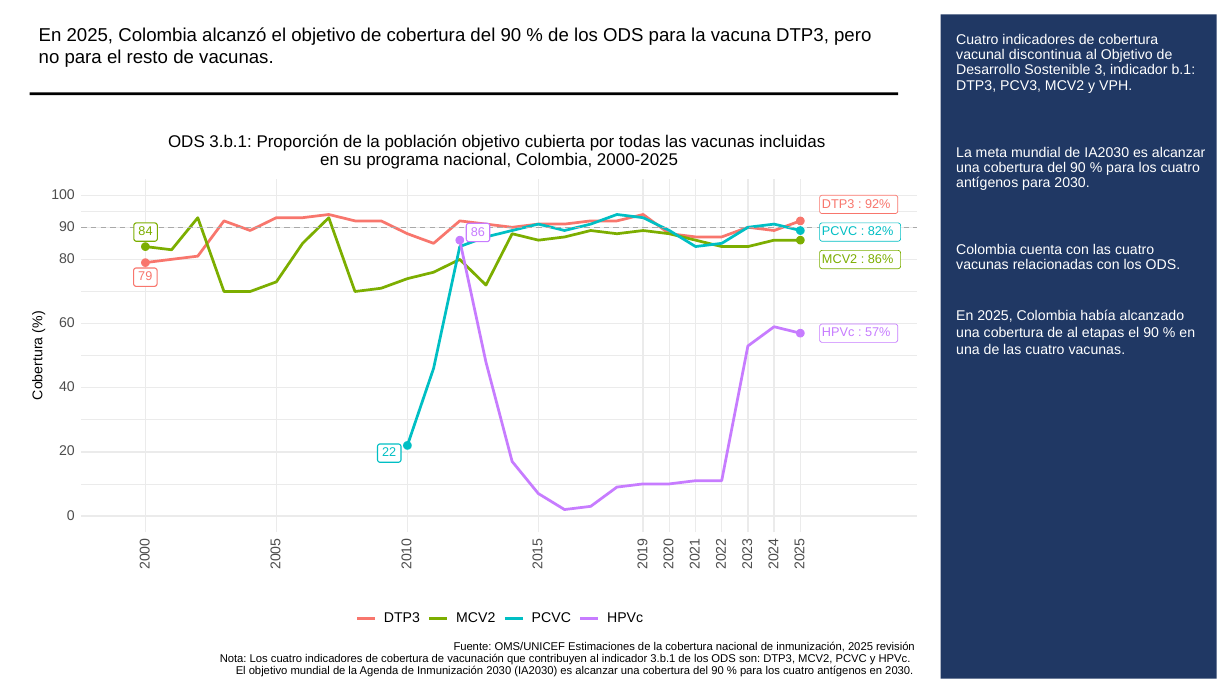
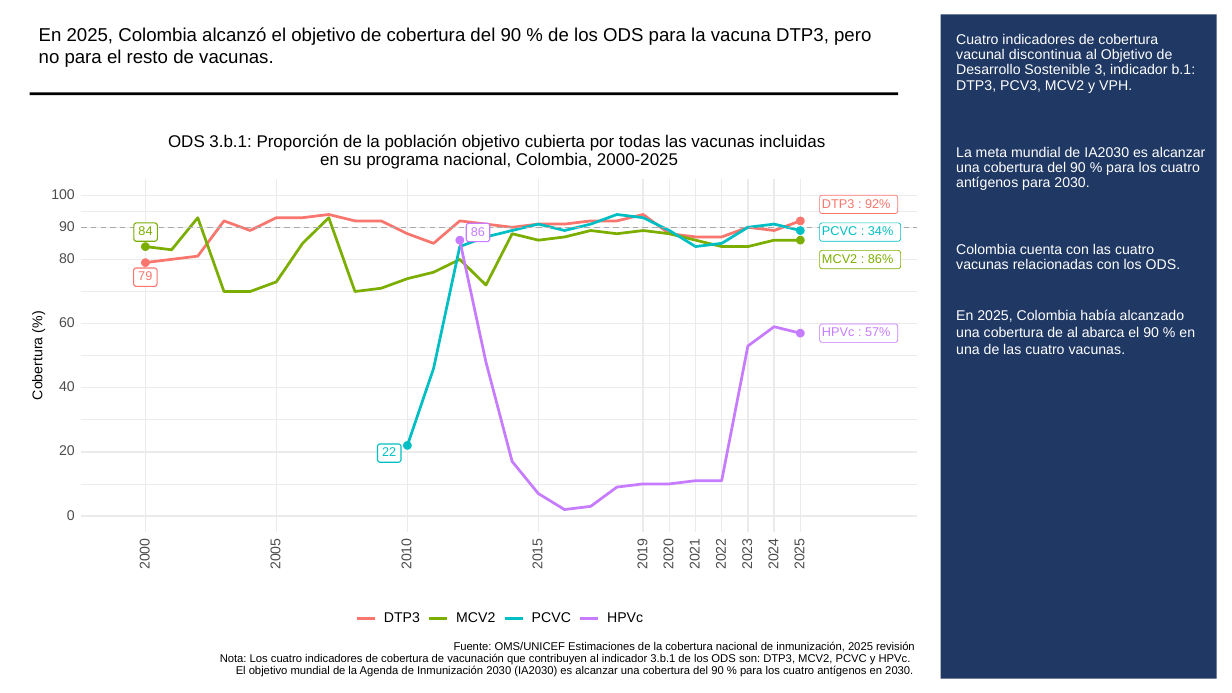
82%: 82% -> 34% (881, 231)
etapas: etapas -> abarca (1103, 333)
